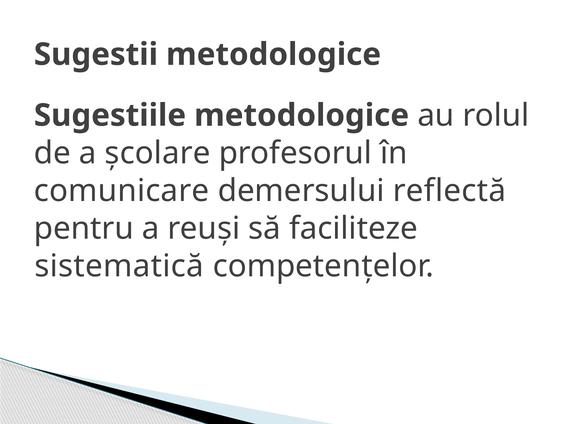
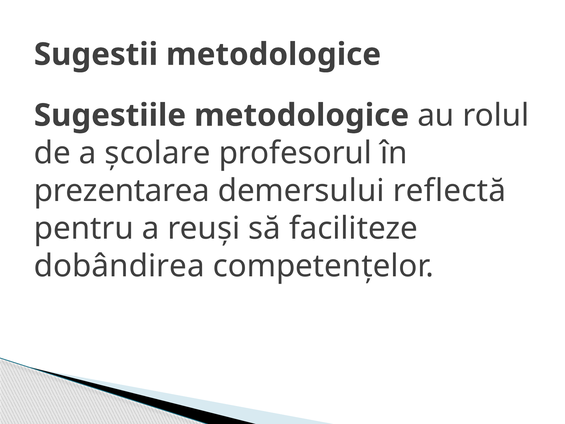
comunicare: comunicare -> prezentarea (122, 191)
sistematică: sistematică -> dobândirea (119, 266)
